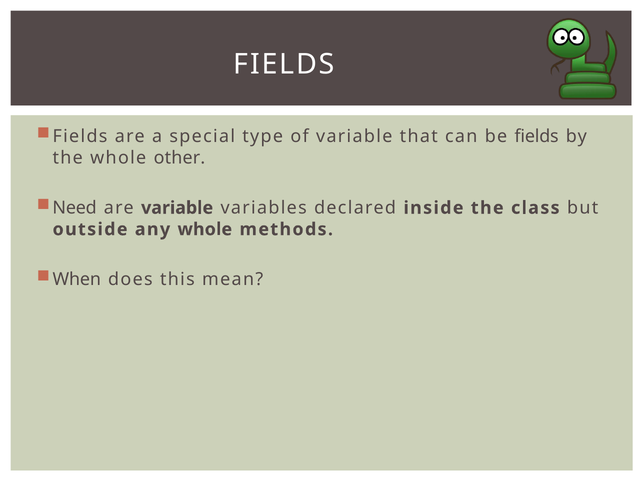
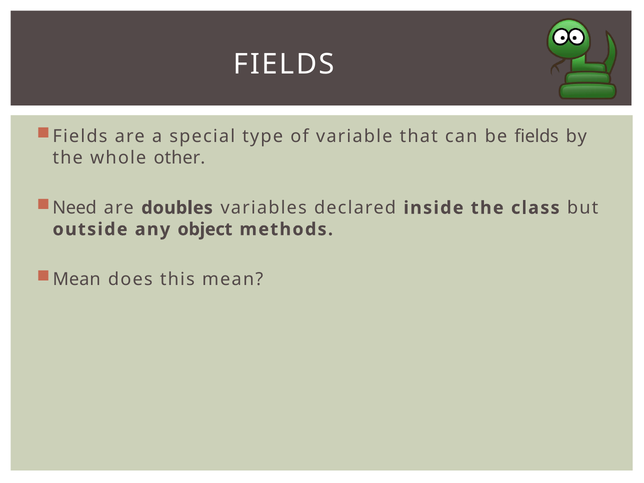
are variable: variable -> doubles (177, 208)
any whole: whole -> object (205, 229)
When: When -> Mean (77, 279)
